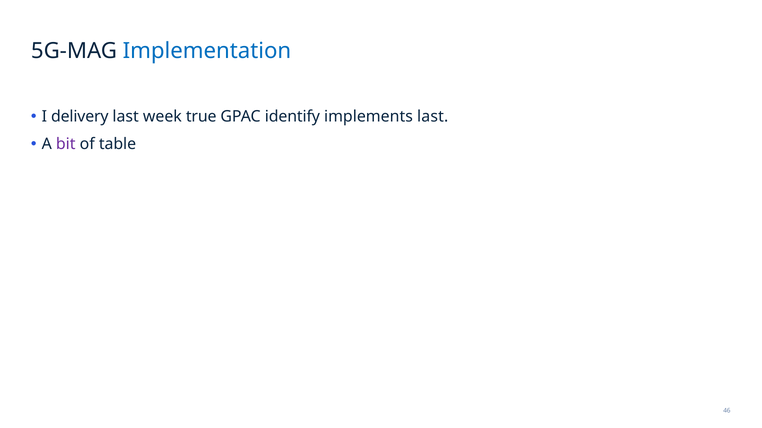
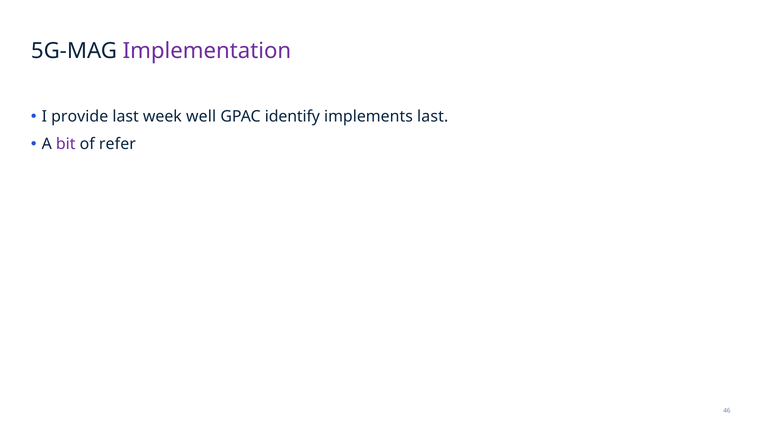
Implementation colour: blue -> purple (207, 51)
delivery: delivery -> provide (80, 117)
true: true -> well (201, 117)
table: table -> refer (117, 144)
